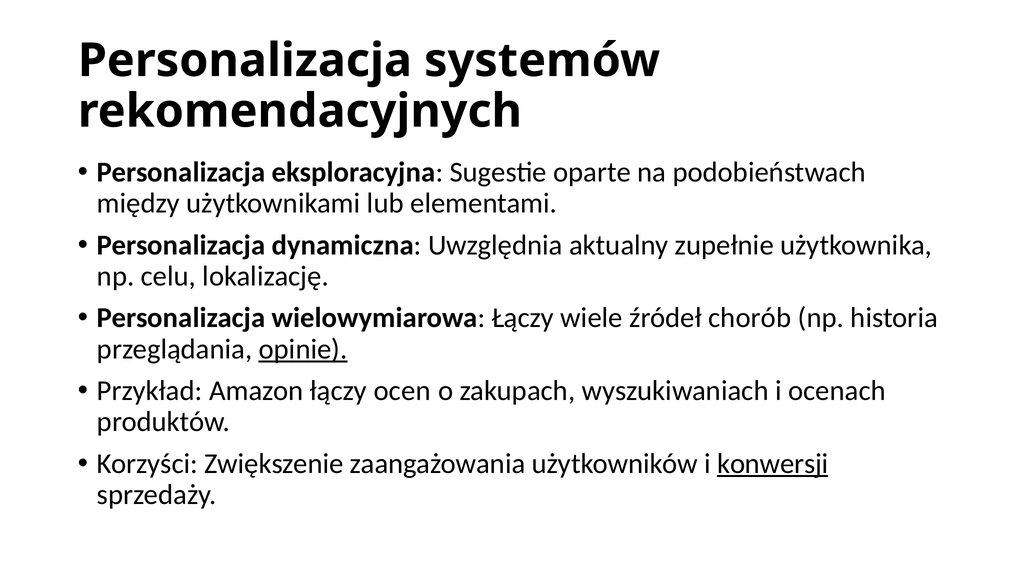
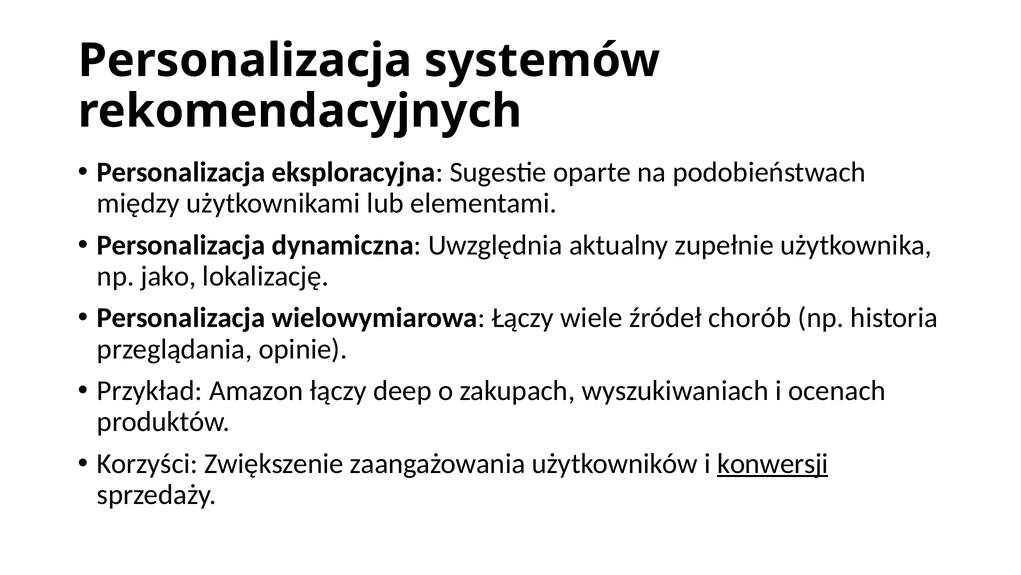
celu: celu -> jako (169, 276)
opinie underline: present -> none (303, 349)
ocen: ocen -> deep (402, 390)
